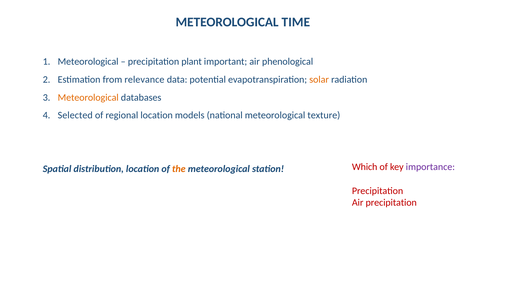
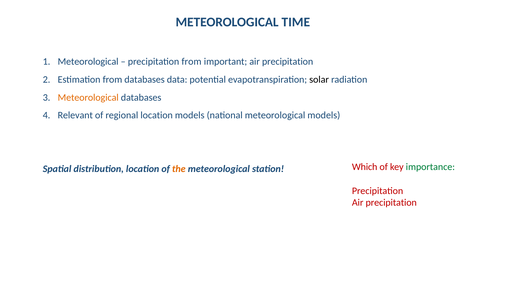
precipitation plant: plant -> from (191, 62)
important air phenological: phenological -> precipitation (288, 62)
from relevance: relevance -> databases (145, 80)
solar colour: orange -> black (319, 80)
Selected: Selected -> Relevant (75, 115)
meteorological texture: texture -> models (324, 115)
importance colour: purple -> green (430, 167)
